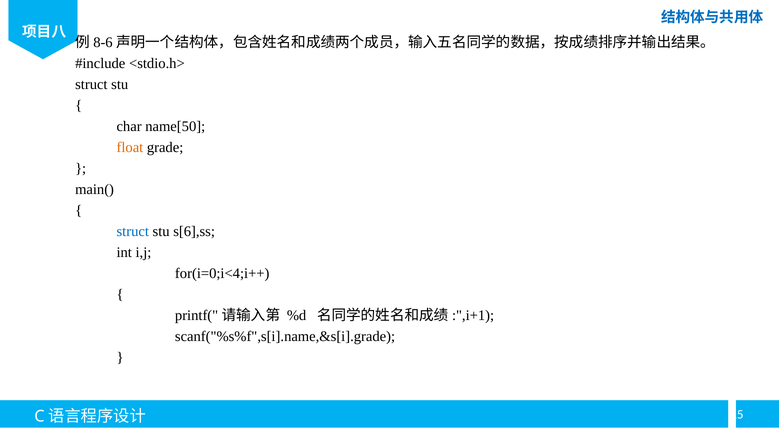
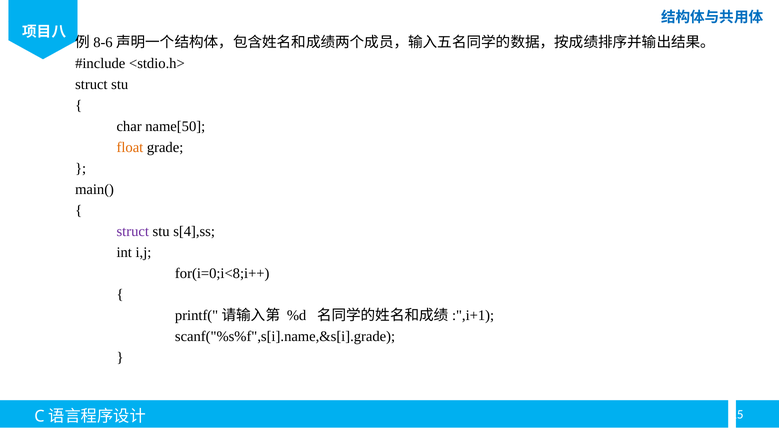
struct colour: blue -> purple (133, 232)
s[6],ss: s[6],ss -> s[4],ss (194, 232)
for(i=0;i<4;i++: for(i=0;i<4;i++ -> for(i=0;i<8;i++ (222, 274)
